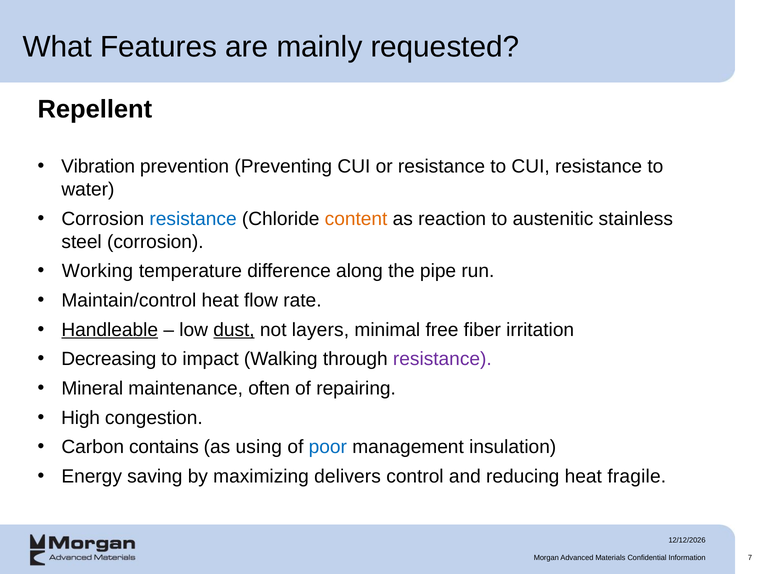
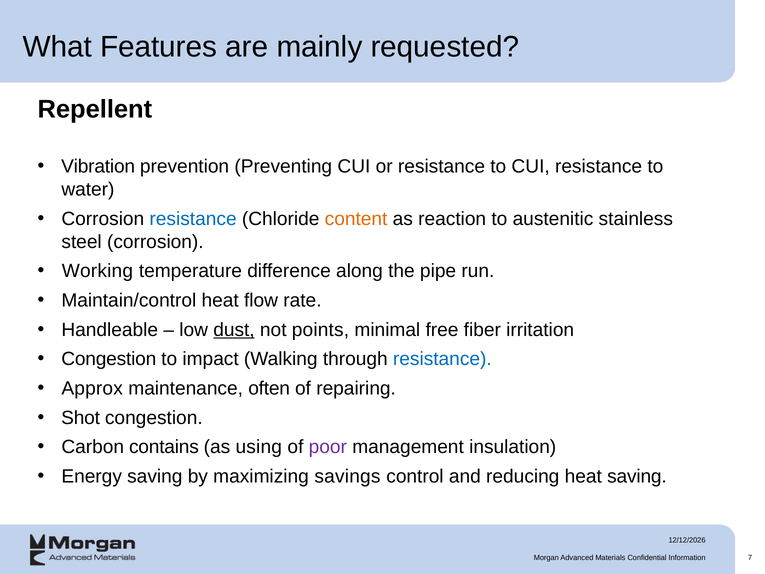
Handleable underline: present -> none (110, 330)
layers: layers -> points (320, 330)
Decreasing: Decreasing -> Congestion (109, 359)
resistance colour: purple -> blue (442, 359)
Mineral: Mineral -> Approx (92, 388)
High: High -> Shot (81, 418)
poor colour: blue -> purple (328, 447)
delivers: delivers -> savings (347, 476)
heat fragile: fragile -> saving (637, 476)
